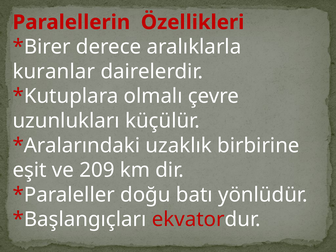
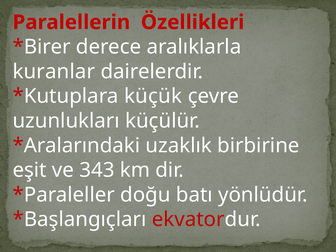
olmalı: olmalı -> küçük (153, 96)
209: 209 -> 343 (97, 170)
